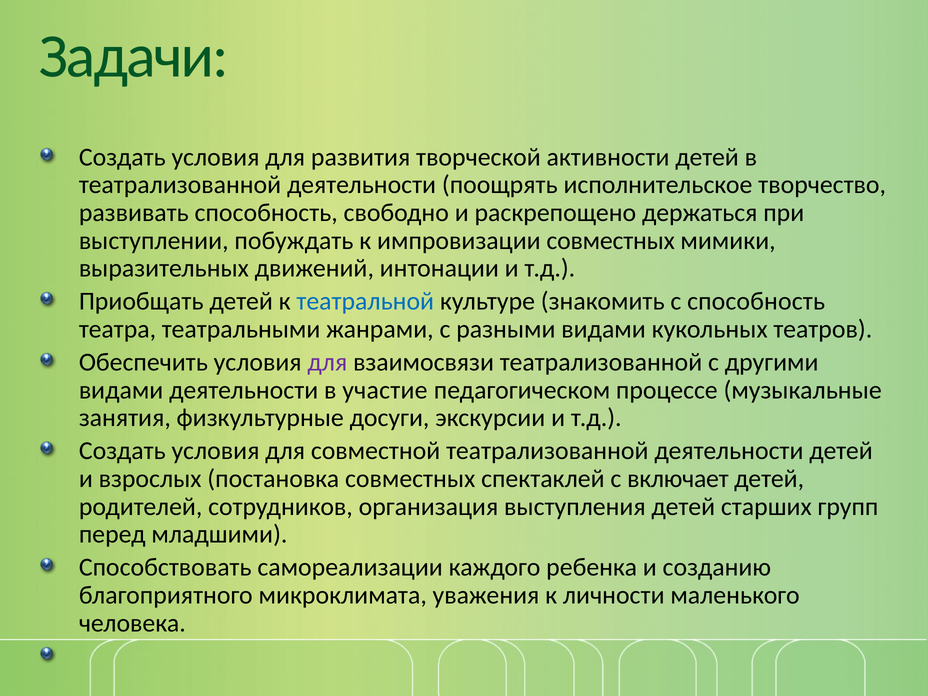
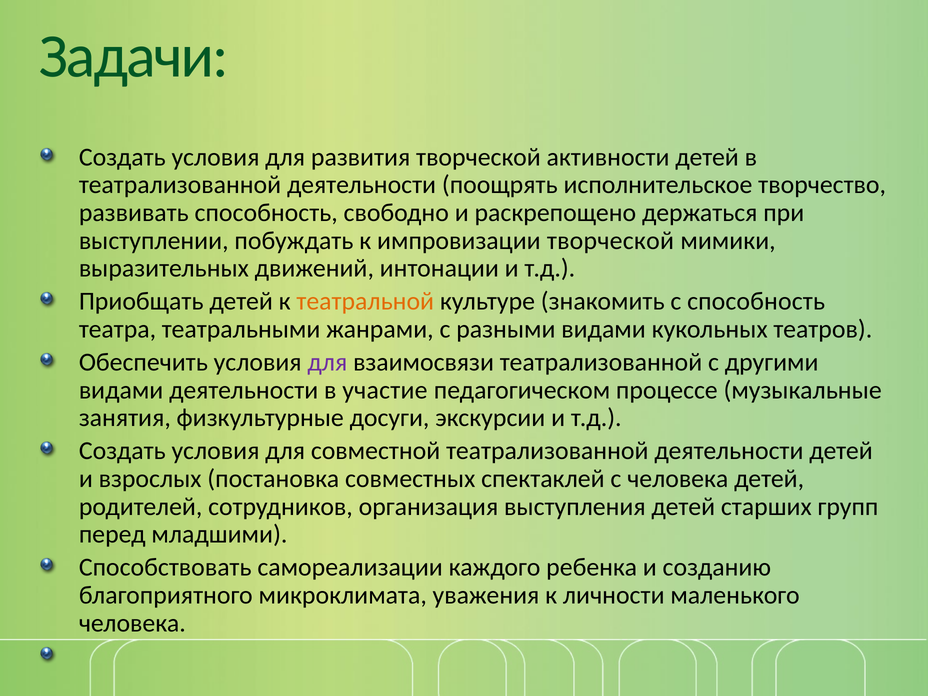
импровизации совместных: совместных -> творческой (610, 241)
театральной colour: blue -> orange (365, 301)
с включает: включает -> человека (678, 479)
